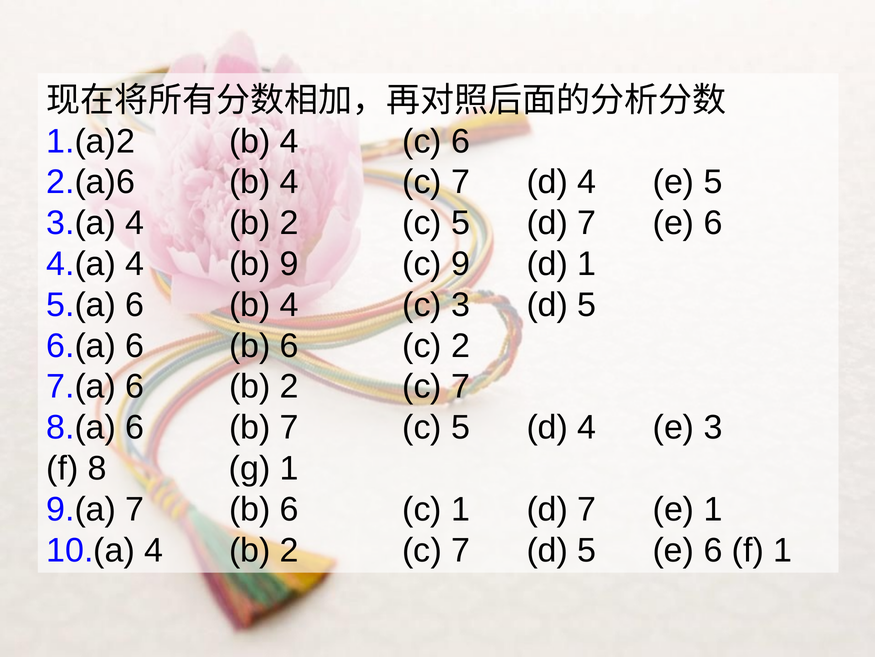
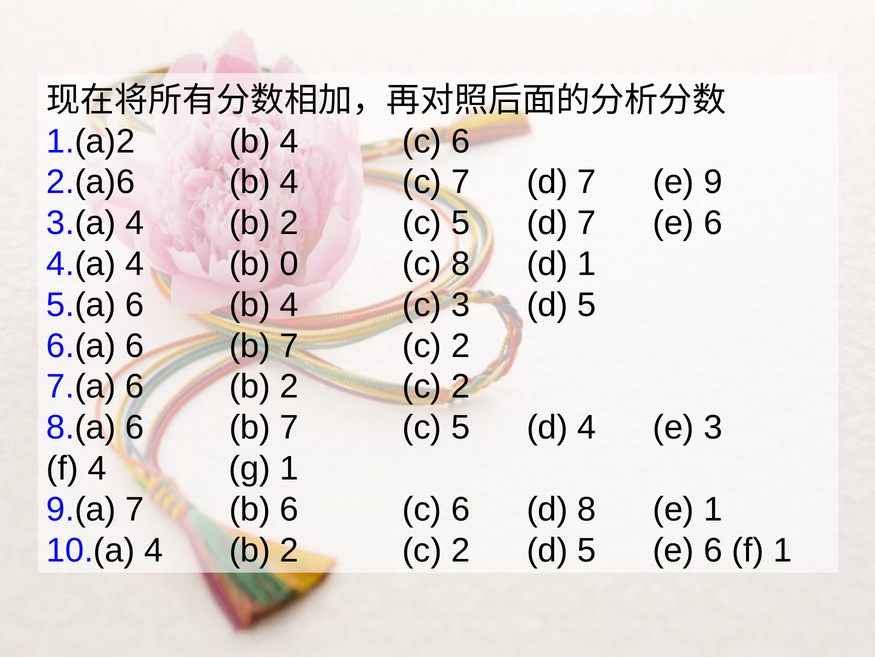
7 d 4: 4 -> 7 (587, 182)
e 5: 5 -> 9 (713, 182)
b 9: 9 -> 0 (289, 264)
c 9: 9 -> 8 (461, 264)
6.(a 6 b 6: 6 -> 7 (289, 345)
7: 7 -> 2 (461, 386)
f 8: 8 -> 4 (97, 468)
6 c 1: 1 -> 6 (461, 509)
7: 7 -> 8 (587, 509)
7: 7 -> 2 (461, 550)
